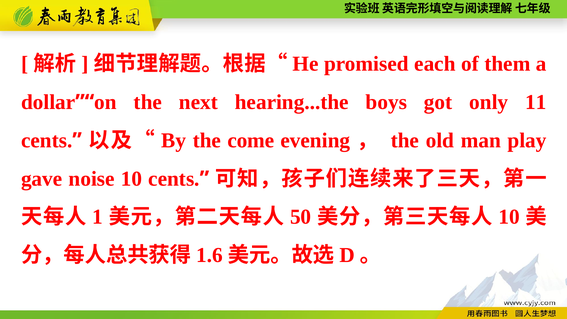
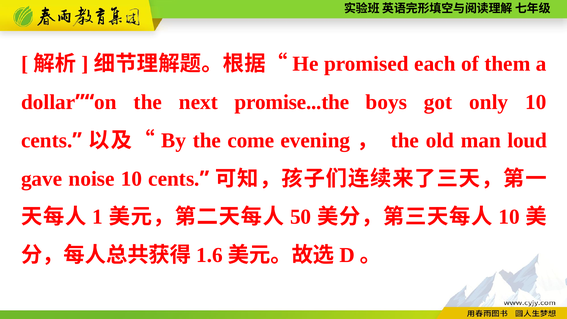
hearing...the: hearing...the -> promise...the (292, 102)
only 11: 11 -> 10 (536, 102)
play: play -> loud (527, 140)
